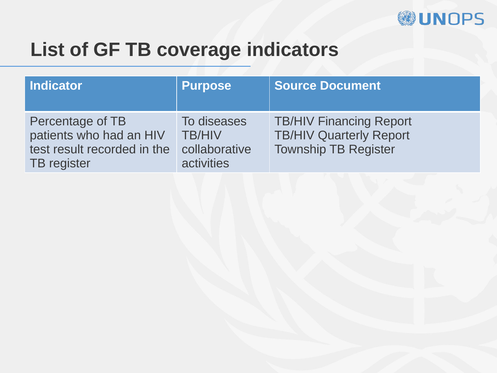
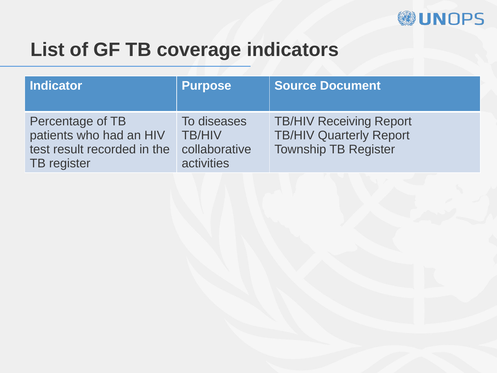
Financing: Financing -> Receiving (345, 121)
